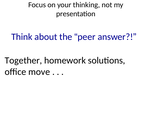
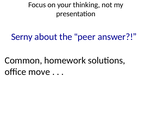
Think: Think -> Serny (22, 37)
Together: Together -> Common (23, 60)
